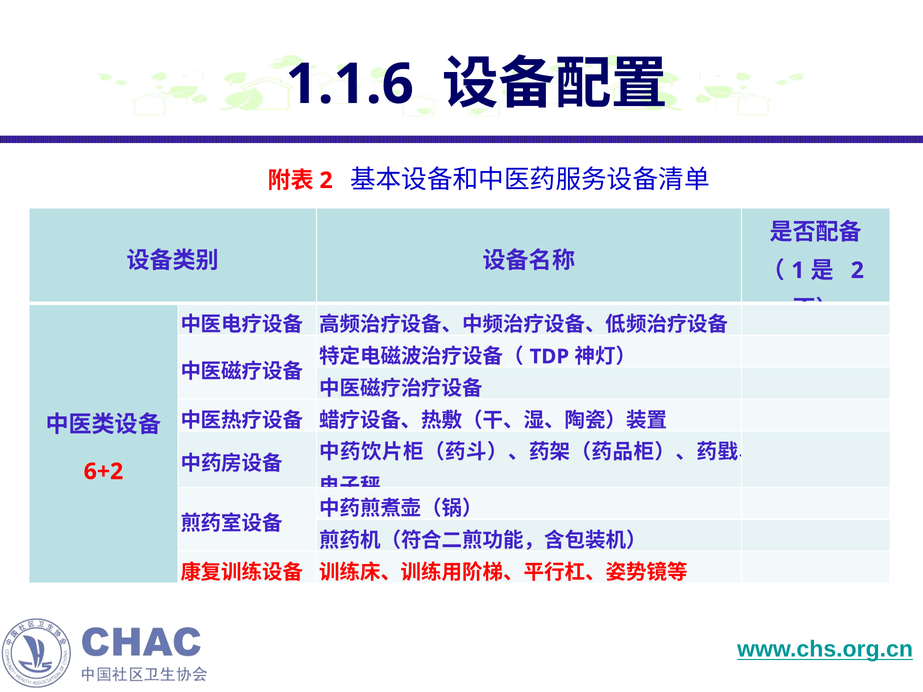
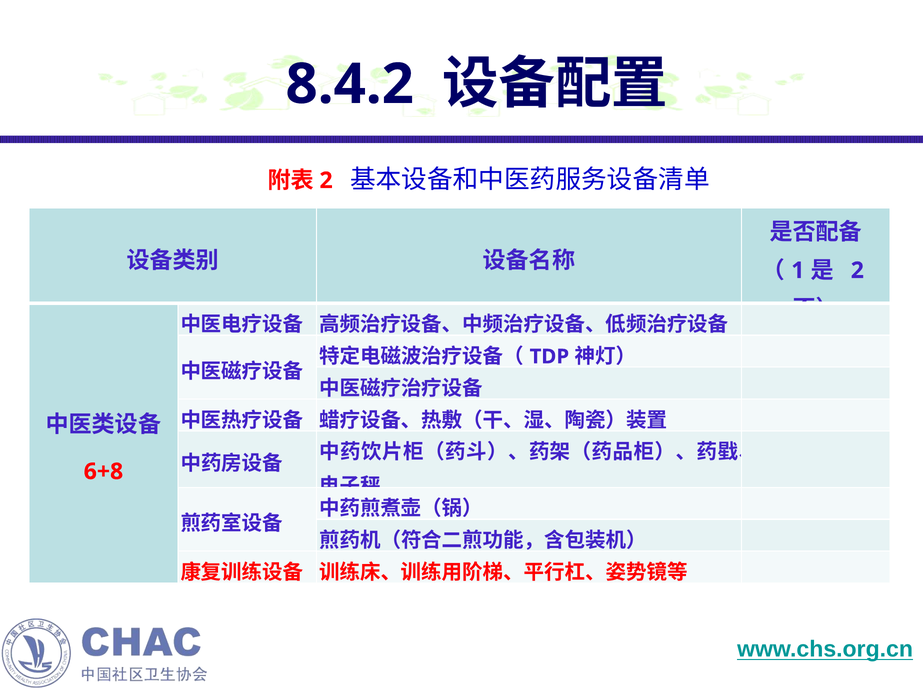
1.1.6: 1.1.6 -> 8.4.2 (350, 84)
6+2: 6+2 -> 6+8 (103, 472)
